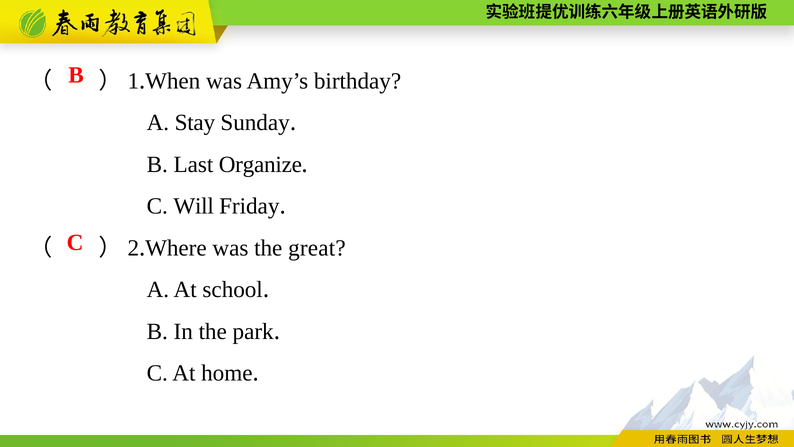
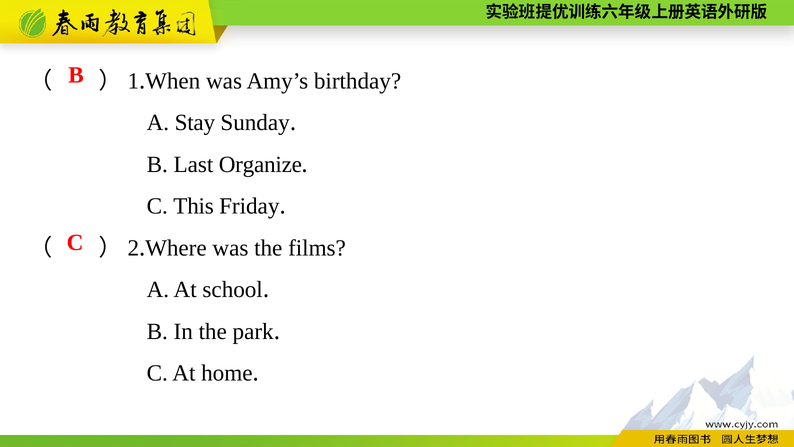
Will: Will -> This (194, 206)
great: great -> films (317, 248)
